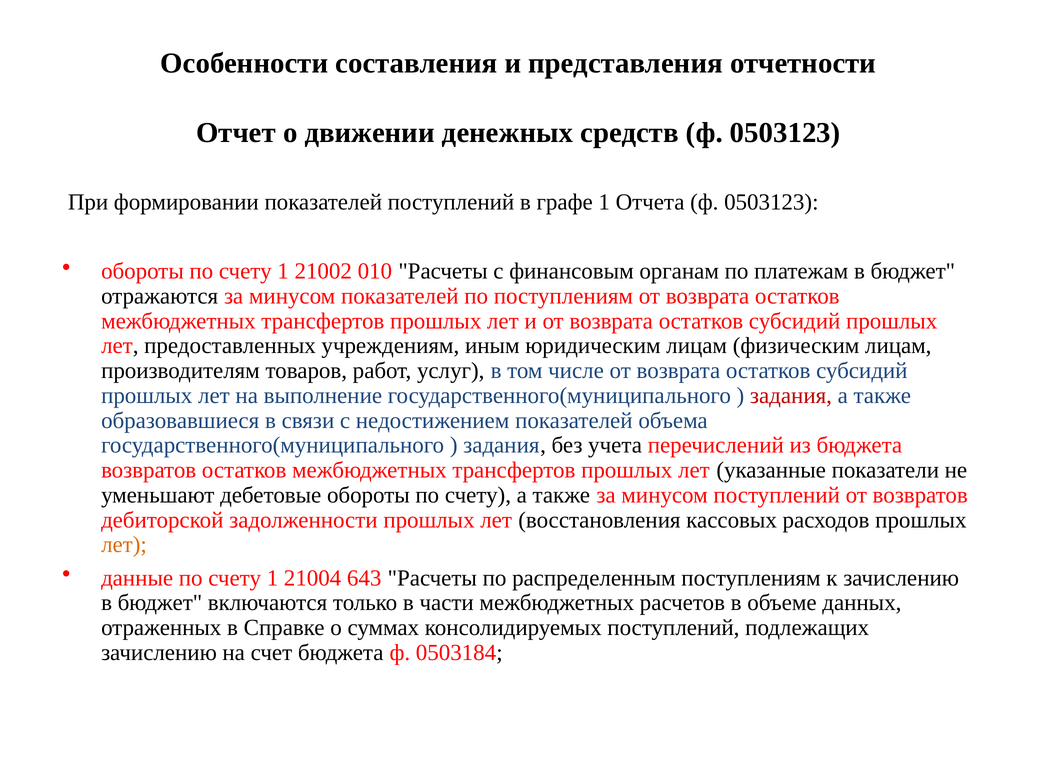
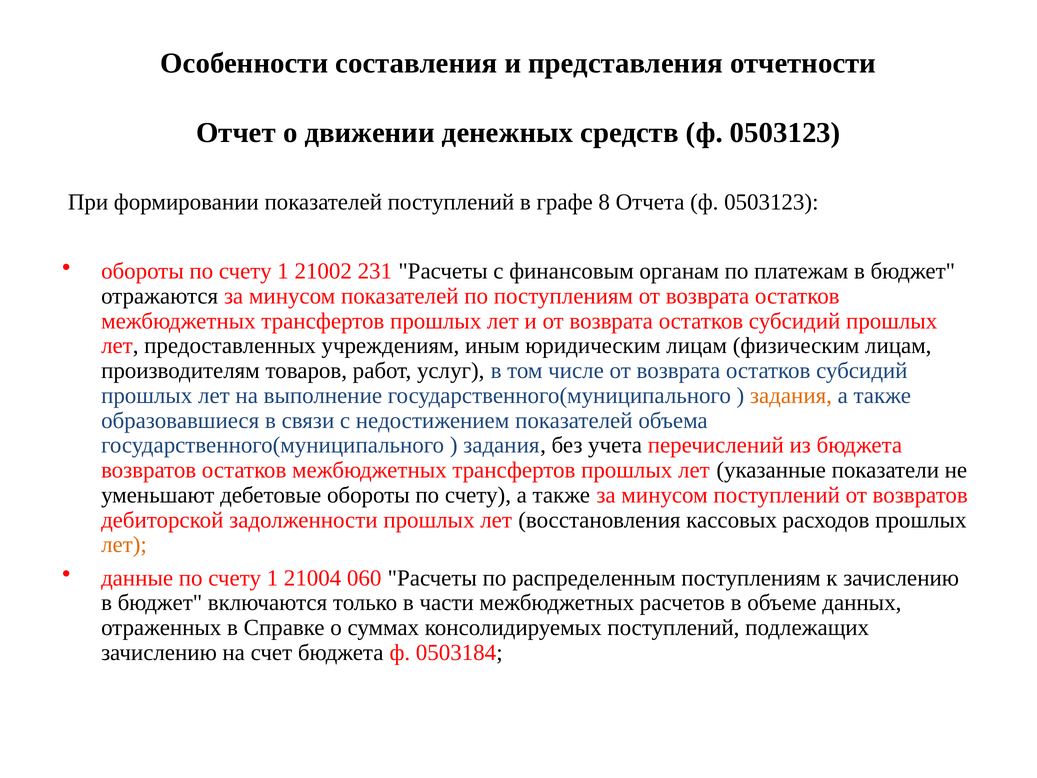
графе 1: 1 -> 8 (604, 202)
010: 010 -> 231 (375, 271)
задания colour: red -> orange (791, 395)
643: 643 -> 060 (364, 578)
